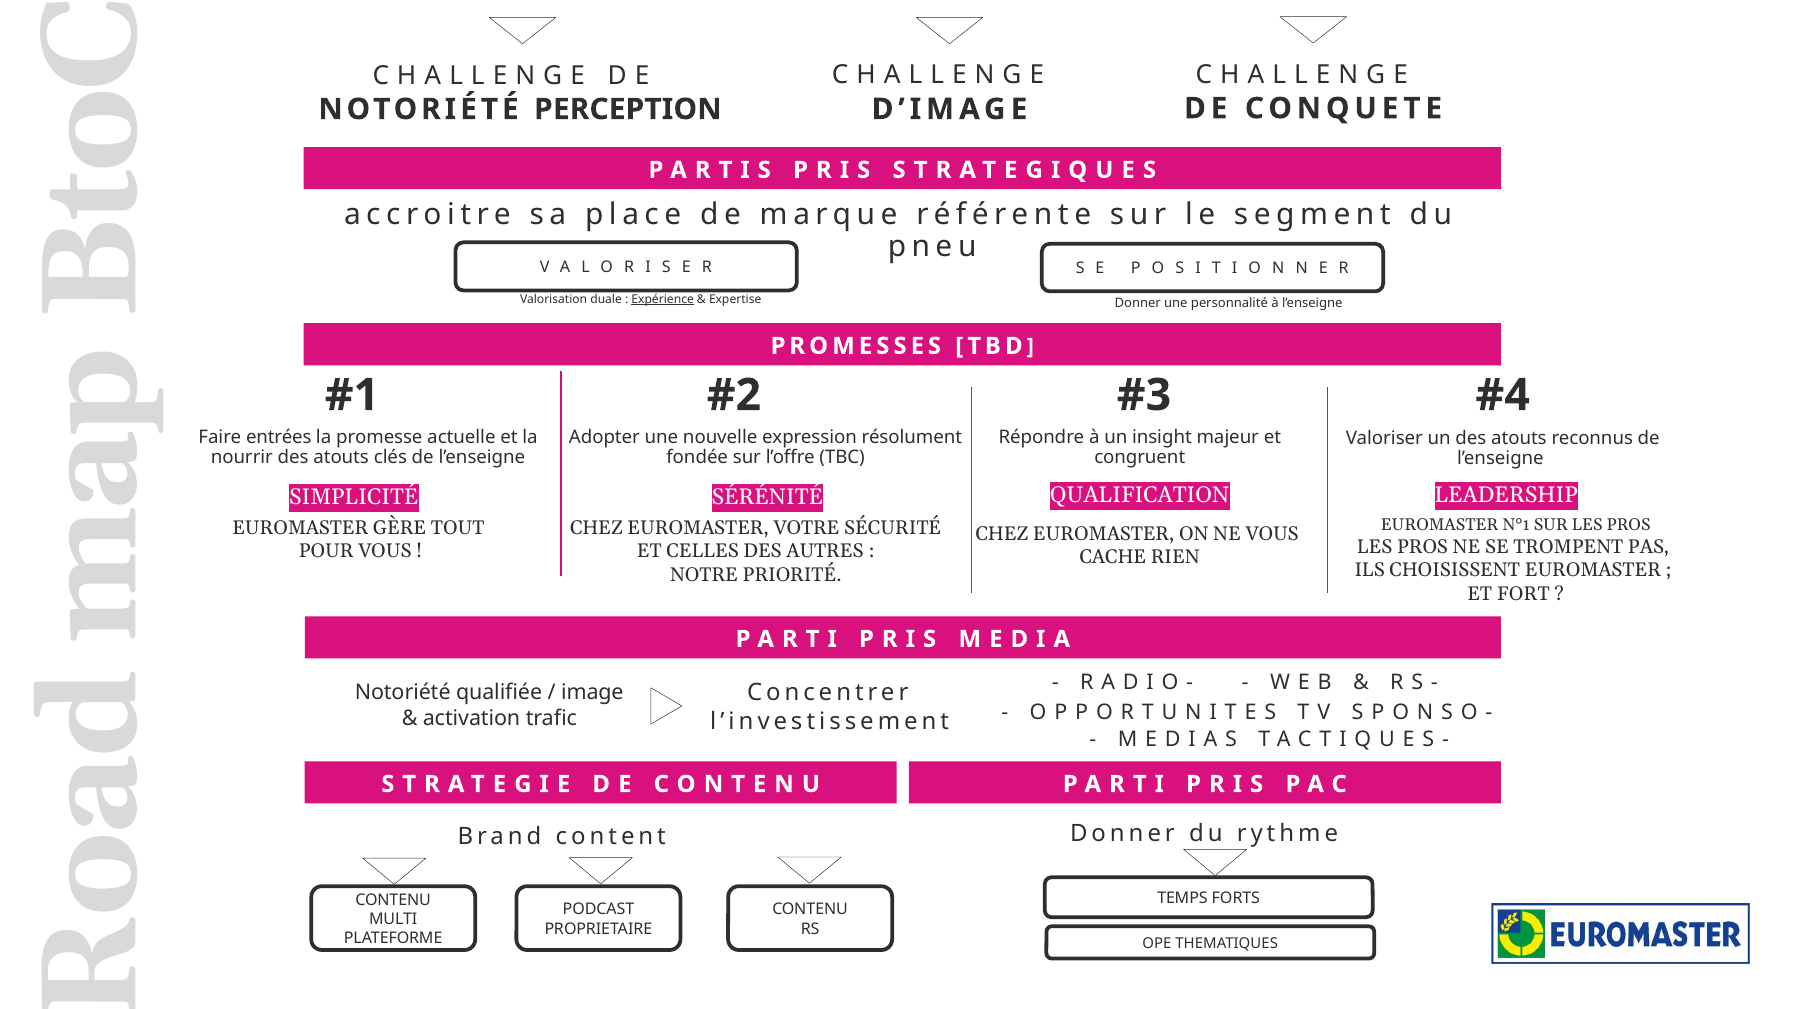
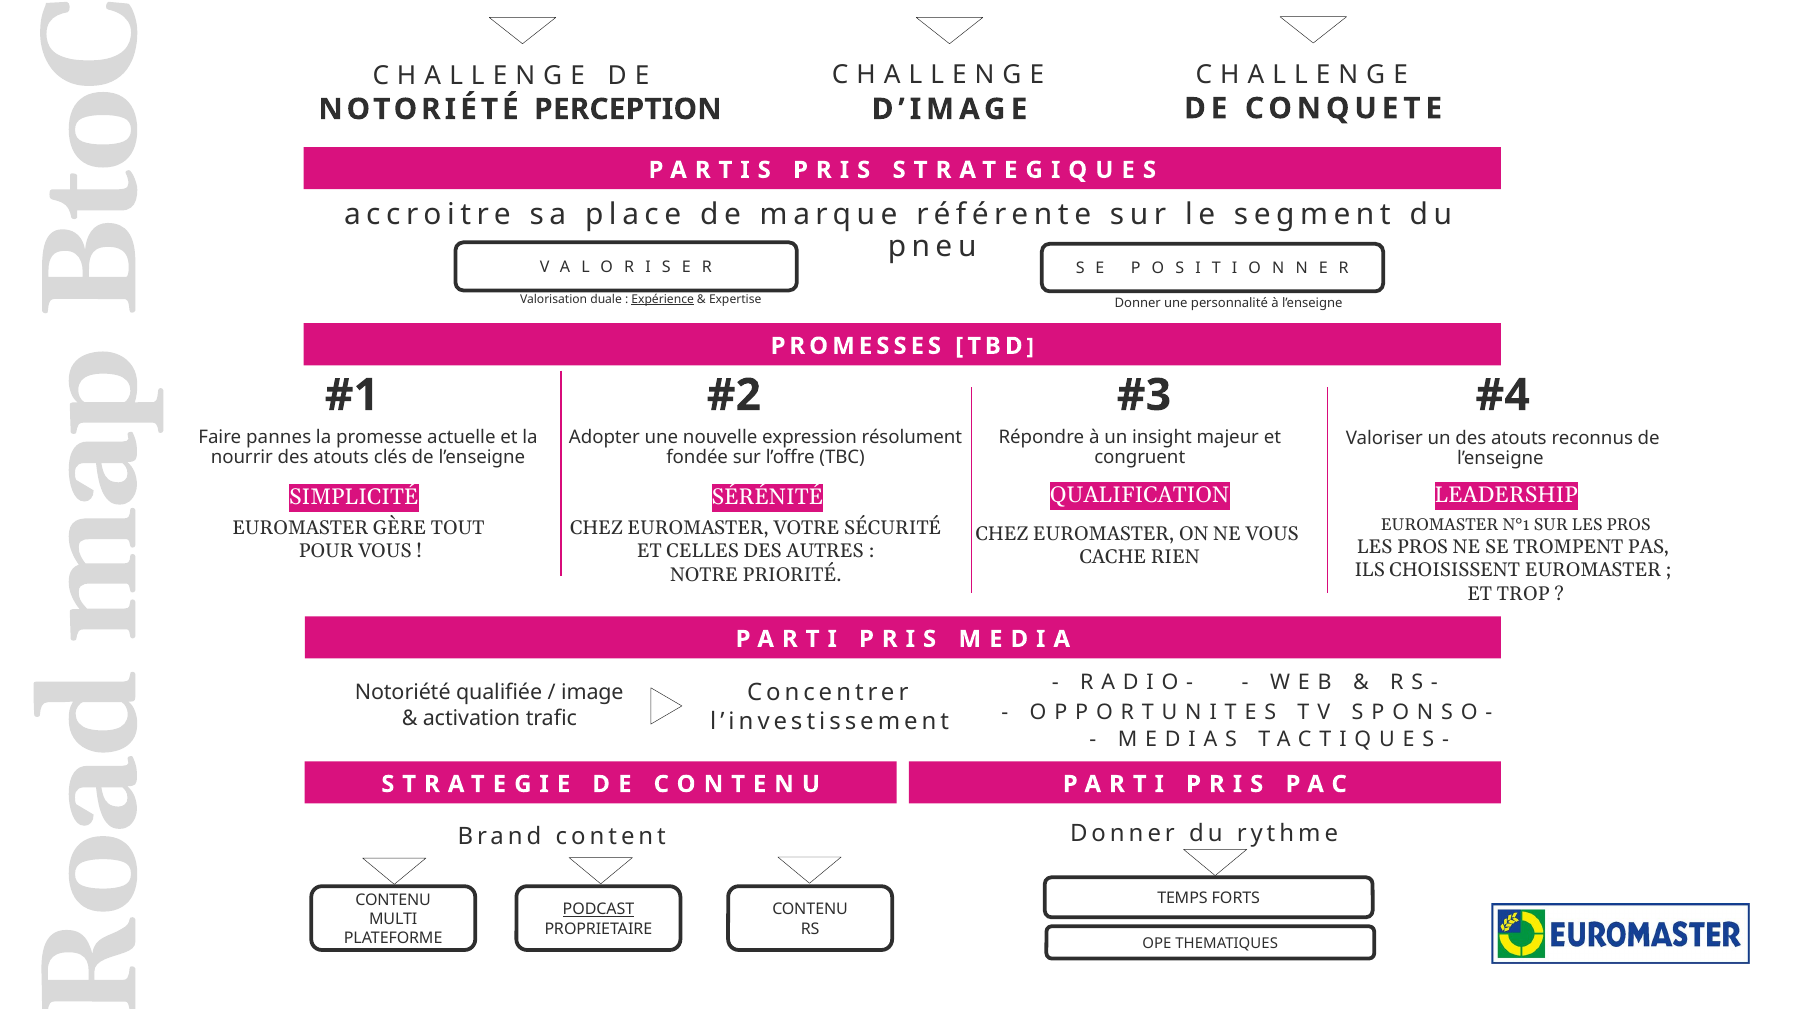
entrées: entrées -> pannes (279, 437)
FORT: FORT -> TROP (1523, 594)
PODCAST underline: none -> present (598, 910)
